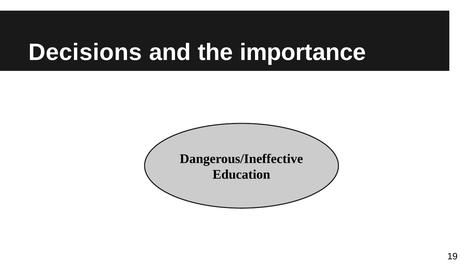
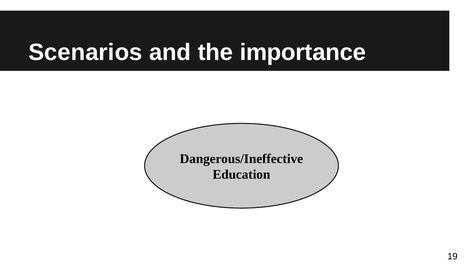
Decisions: Decisions -> Scenarios (85, 52)
